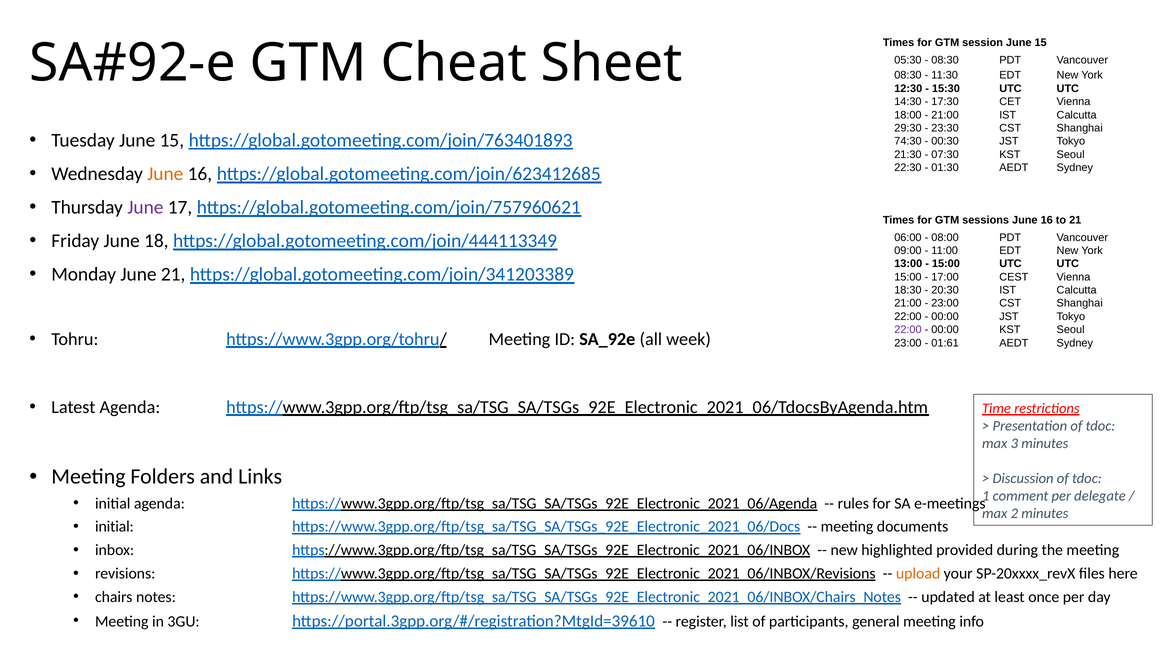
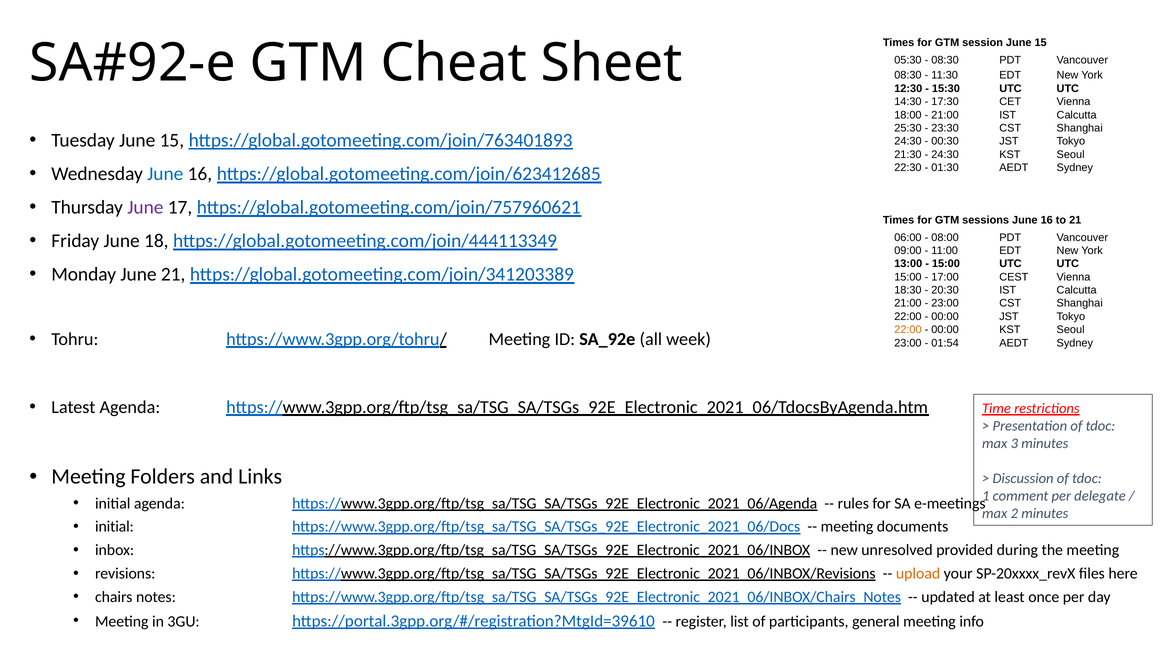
29:30: 29:30 -> 25:30 (908, 128)
74:30: 74:30 -> 24:30 (908, 141)
07:30: 07:30 -> 24:30 (945, 154)
June colour: orange -> blue (165, 174)
22:00 colour: purple -> orange (908, 330)
01:61: 01:61 -> 01:54 (945, 343)
highlighted: highlighted -> unresolved (897, 550)
